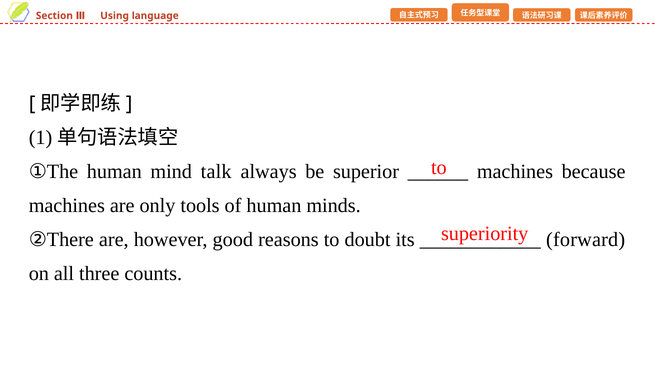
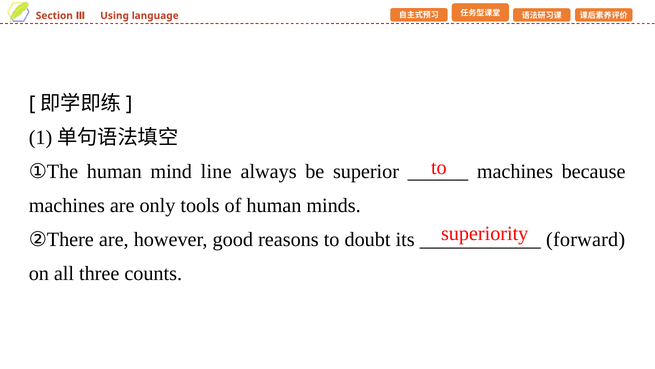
talk: talk -> line (216, 171)
